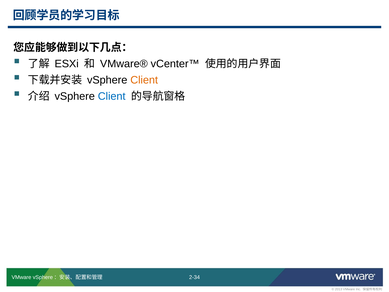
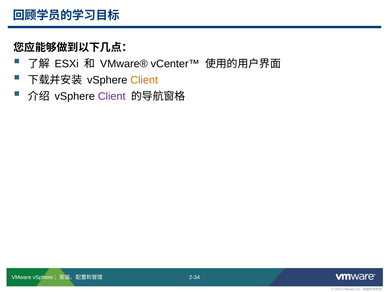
Client colour: blue -> purple (112, 96)
